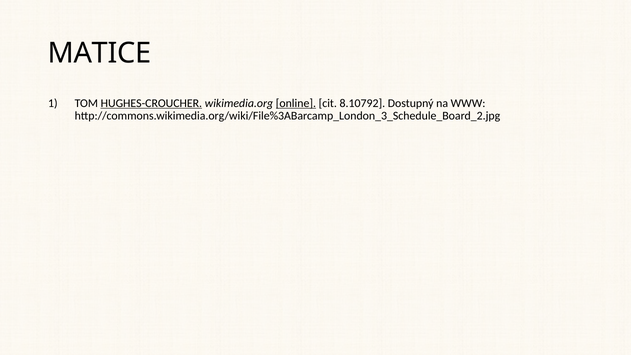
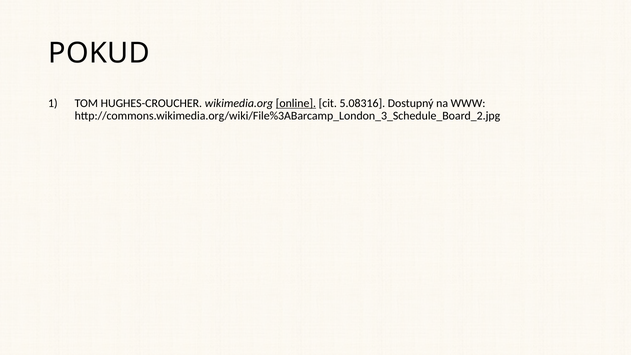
MATICE: MATICE -> POKUD (99, 53)
HUGHES-CROUCHER underline: present -> none (151, 103)
8.10792: 8.10792 -> 5.08316 (362, 103)
